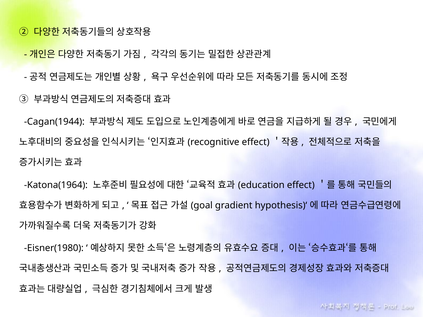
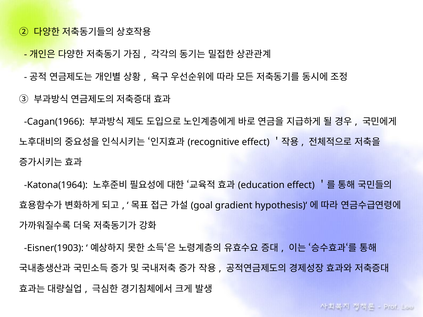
Cagan(1944: Cagan(1944 -> Cagan(1966 (54, 122)
Eisner(1980: Eisner(1980 -> Eisner(1903 (54, 248)
